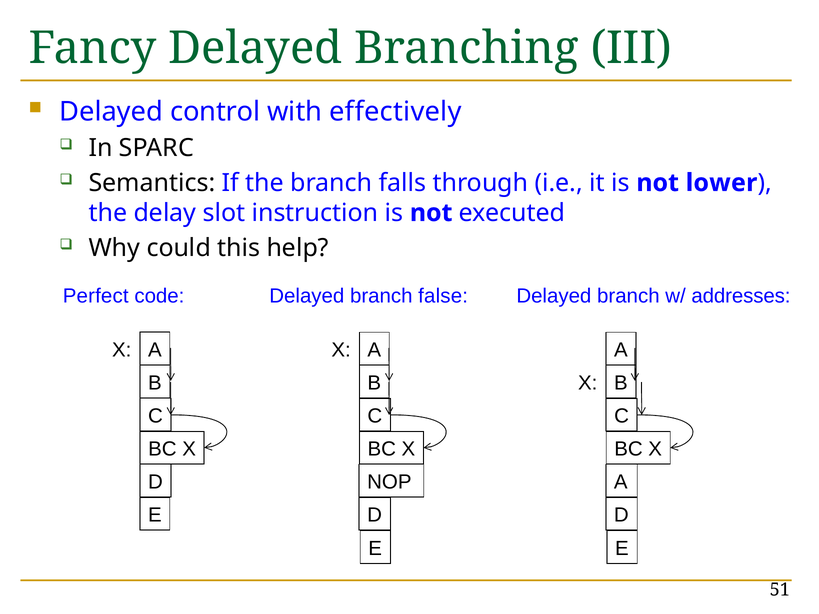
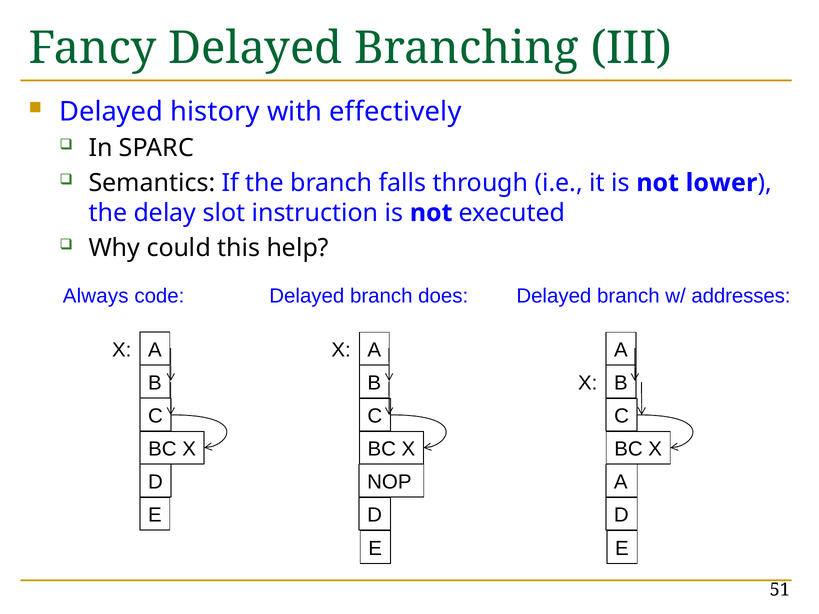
control: control -> history (215, 112)
Perfect: Perfect -> Always (96, 296)
false: false -> does (443, 296)
